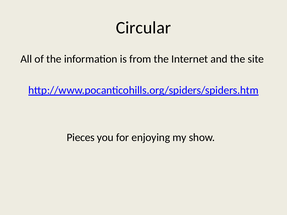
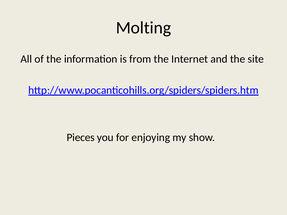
Circular: Circular -> Molting (144, 28)
